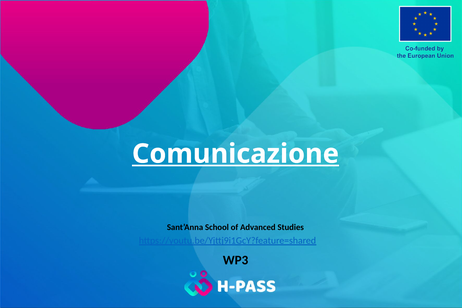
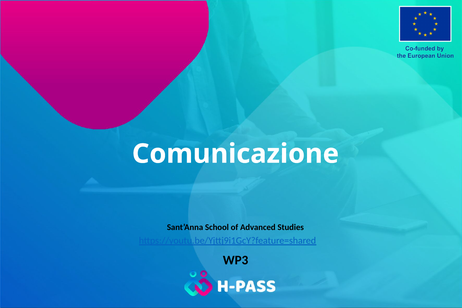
Comunicazione underline: present -> none (235, 154)
